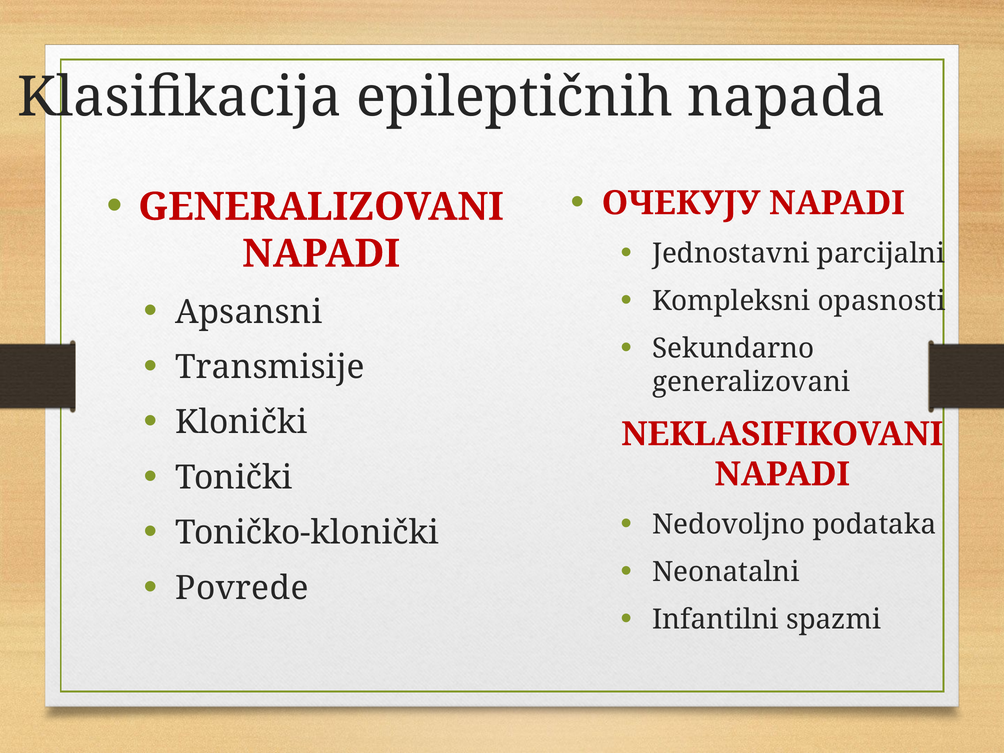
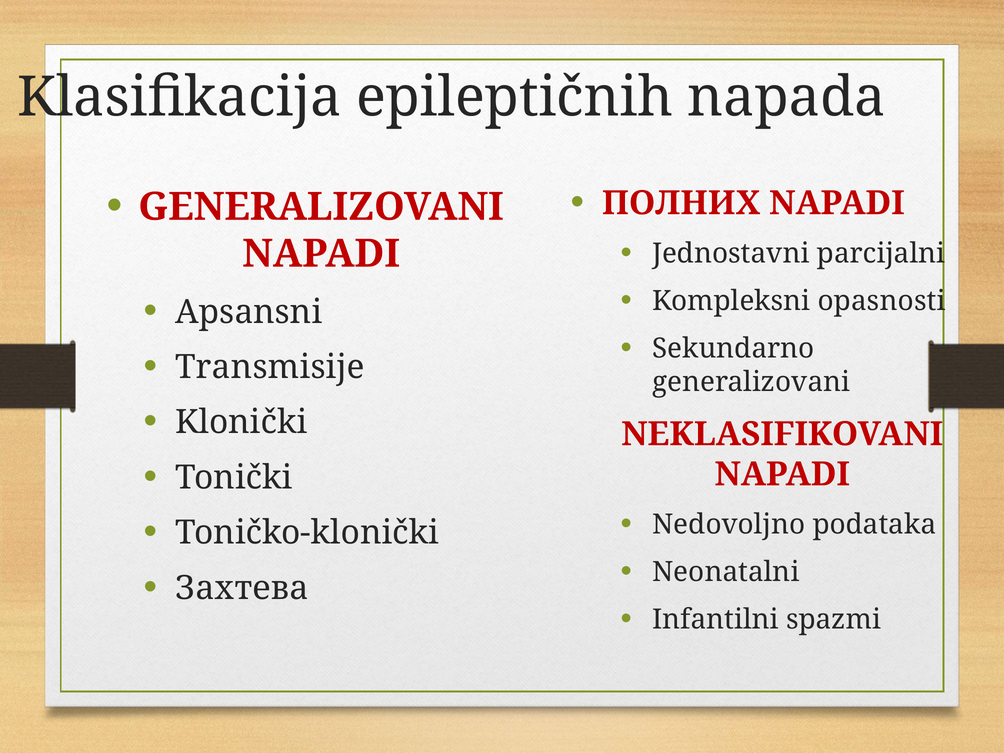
ОЧЕКУЈУ: ОЧЕКУЈУ -> ПОЛНИХ (681, 203)
Povrede: Povrede -> Захтева (242, 588)
